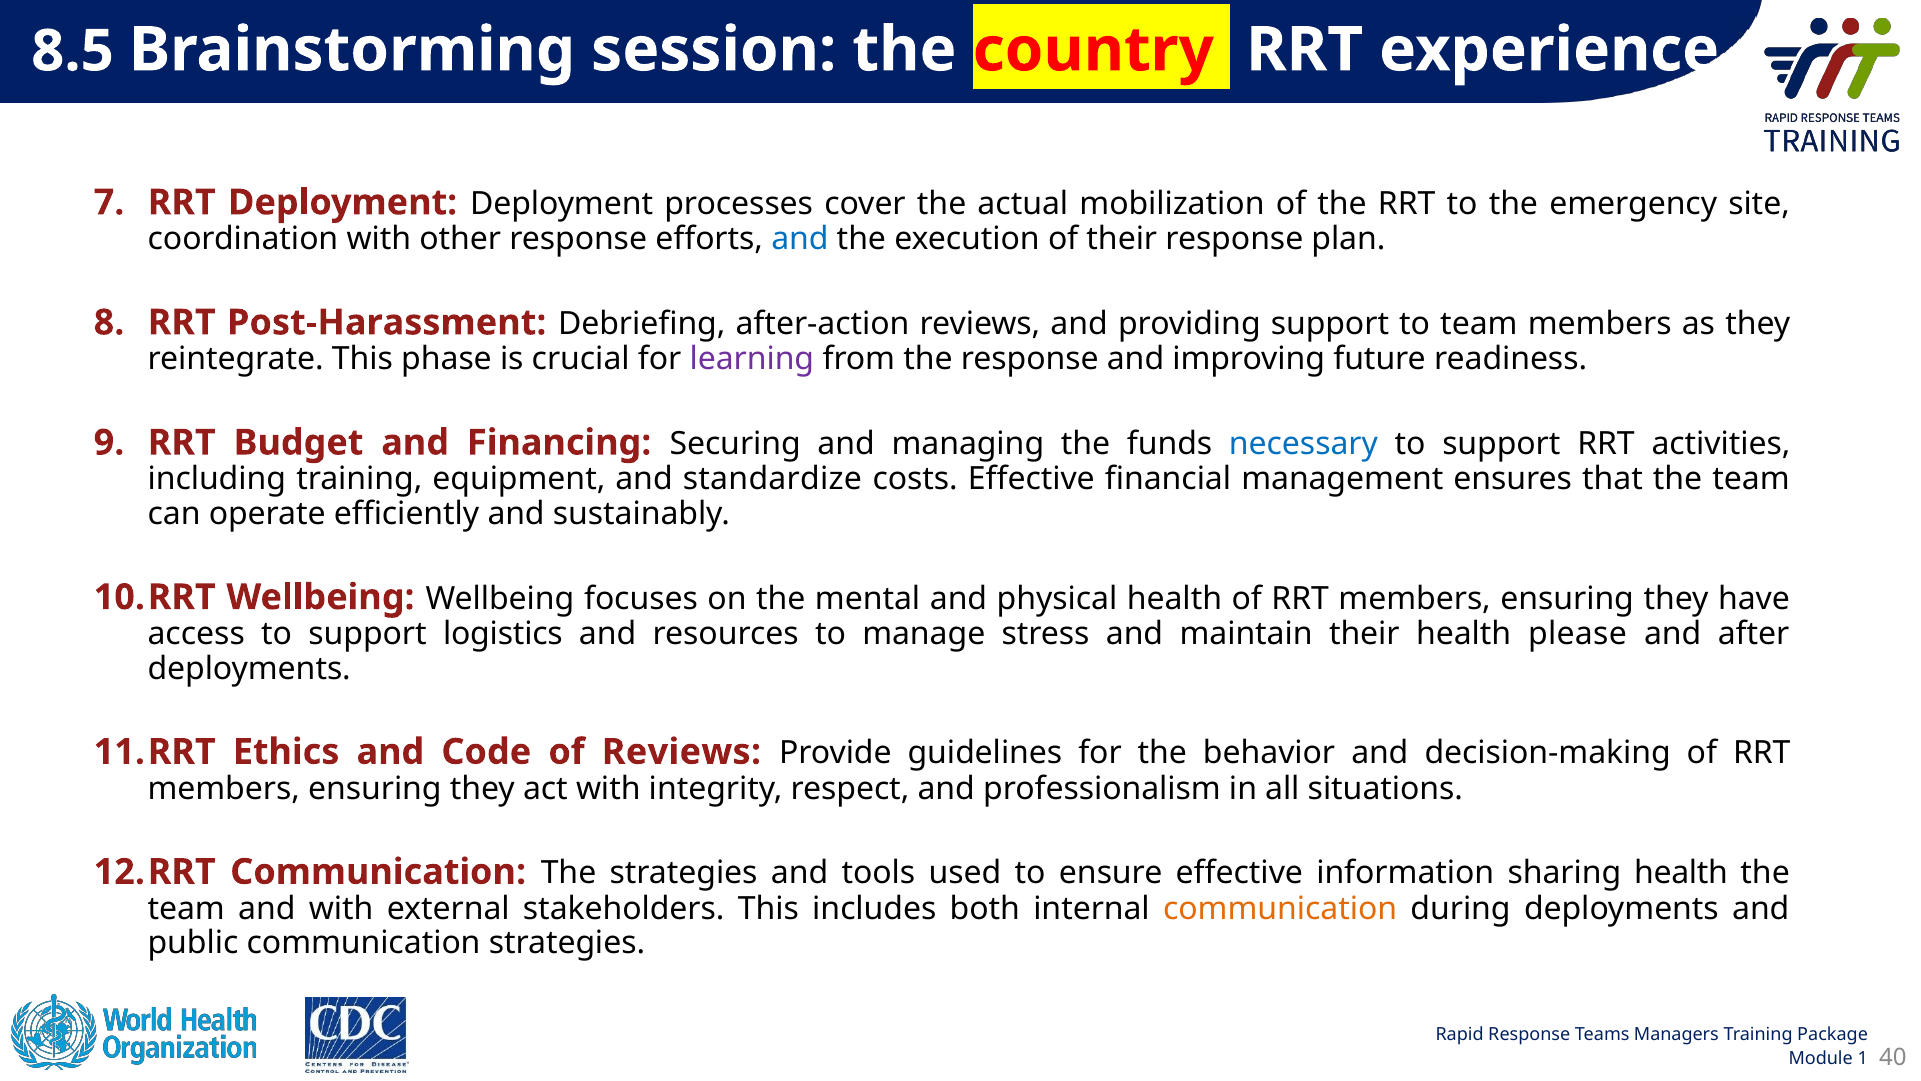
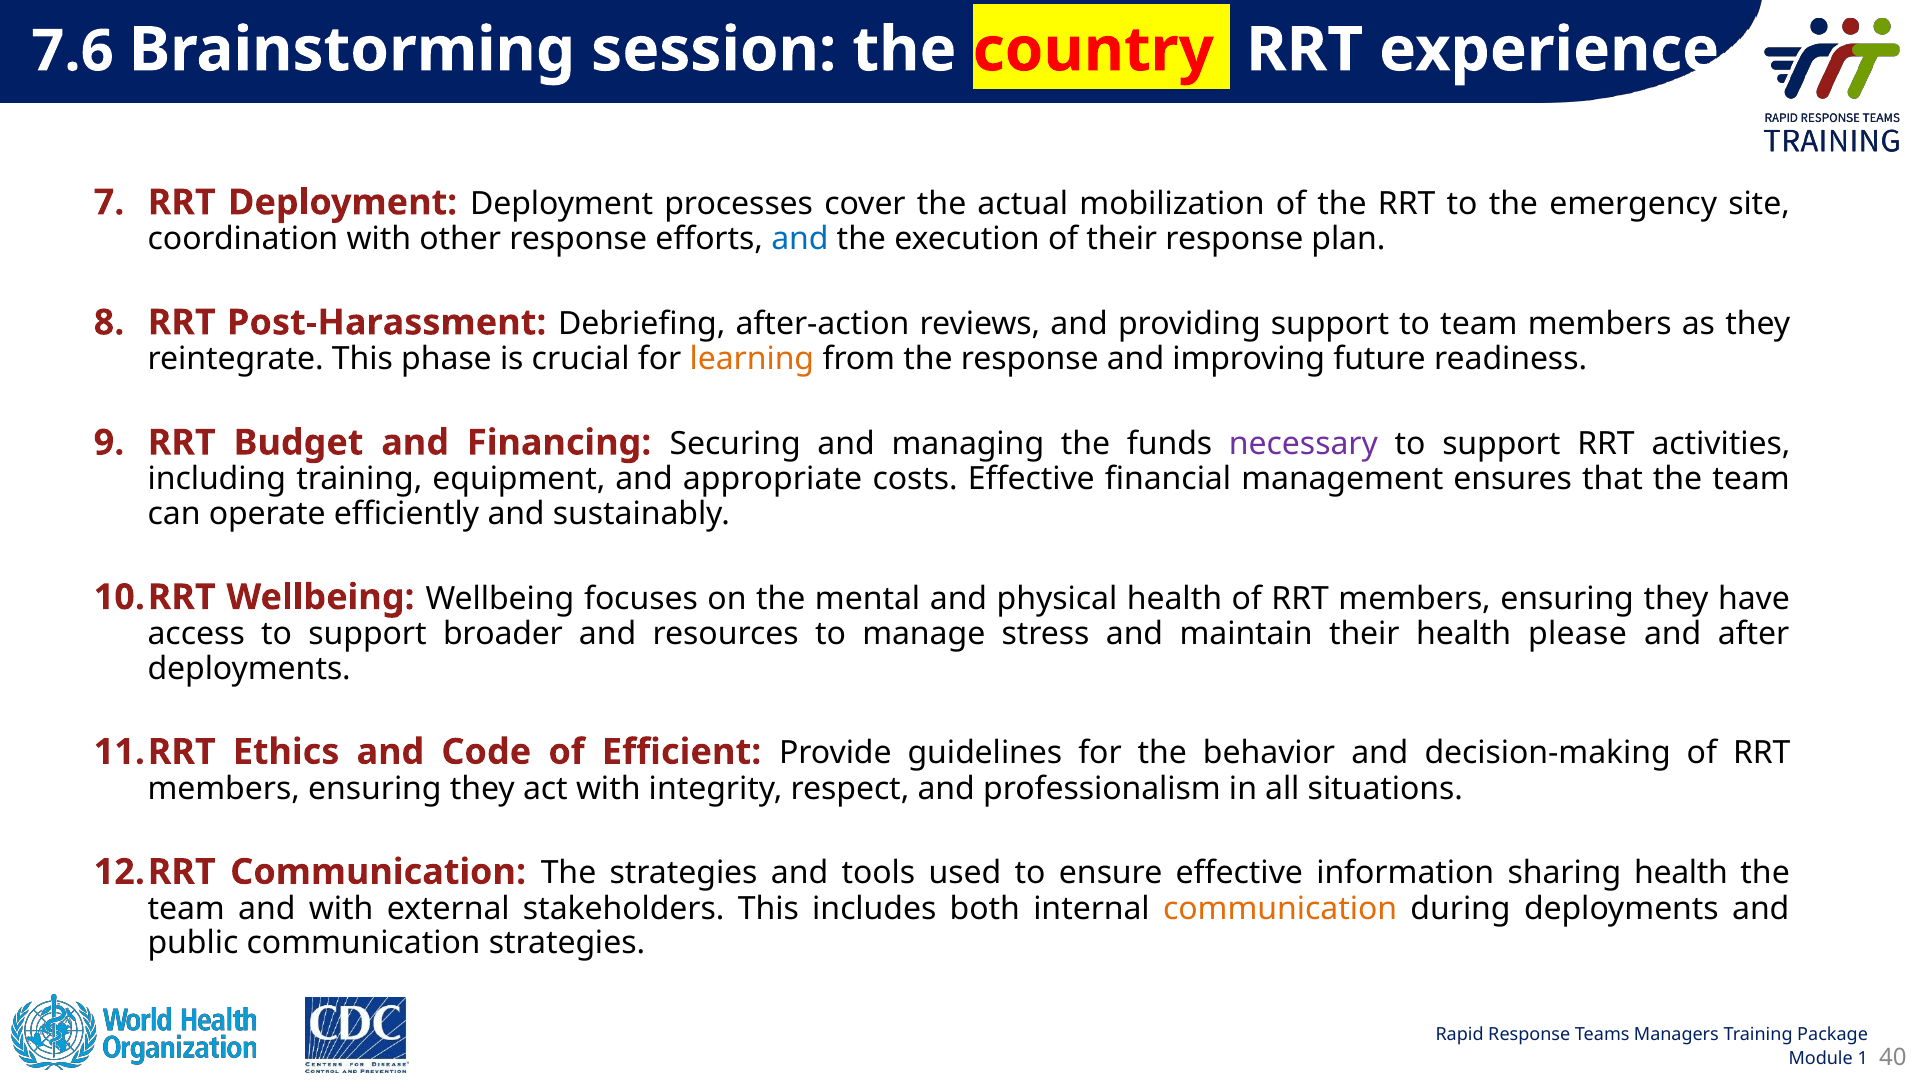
8.5: 8.5 -> 7.6 (73, 51)
learning colour: purple -> orange (752, 359)
necessary colour: blue -> purple (1303, 444)
standardize: standardize -> appropriate (773, 479)
logistics: logistics -> broader (503, 634)
of Reviews: Reviews -> Efficient (682, 752)
